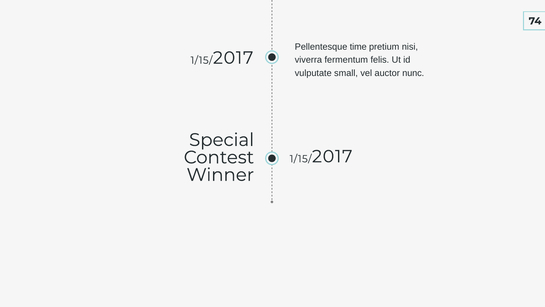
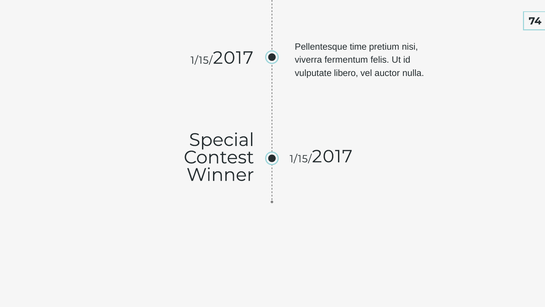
small: small -> libero (346, 73)
nunc: nunc -> nulla (413, 73)
